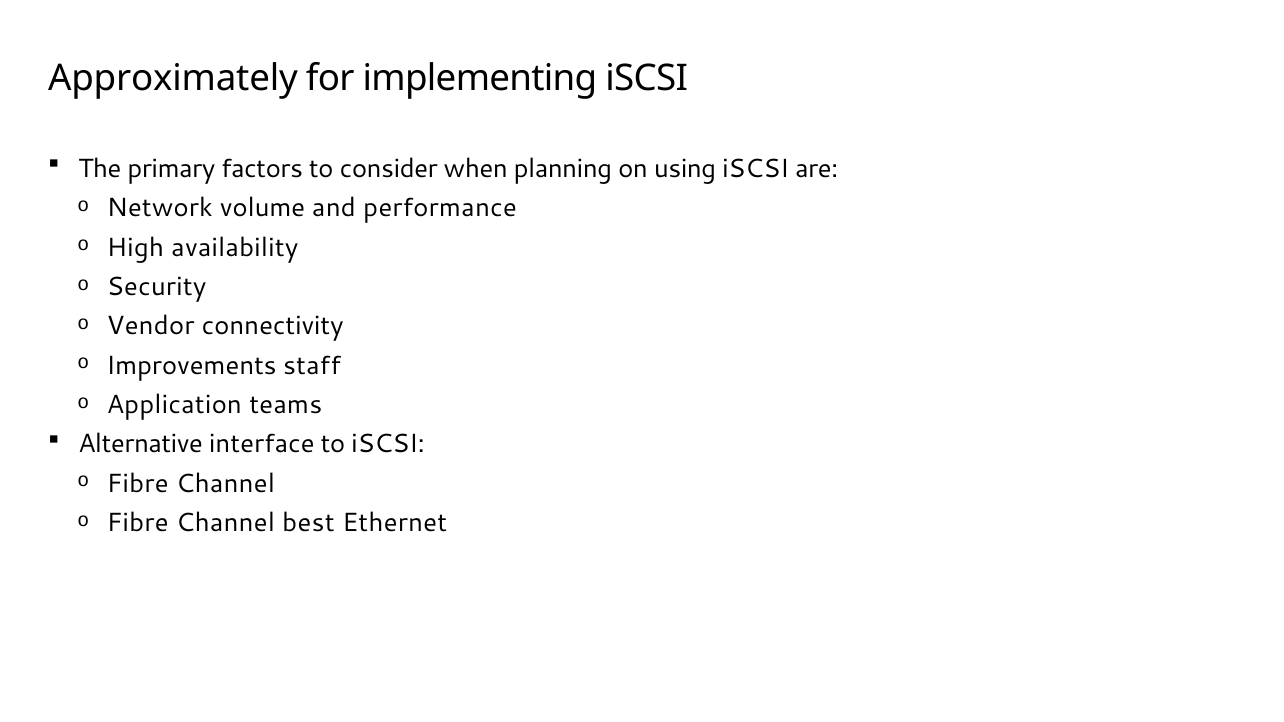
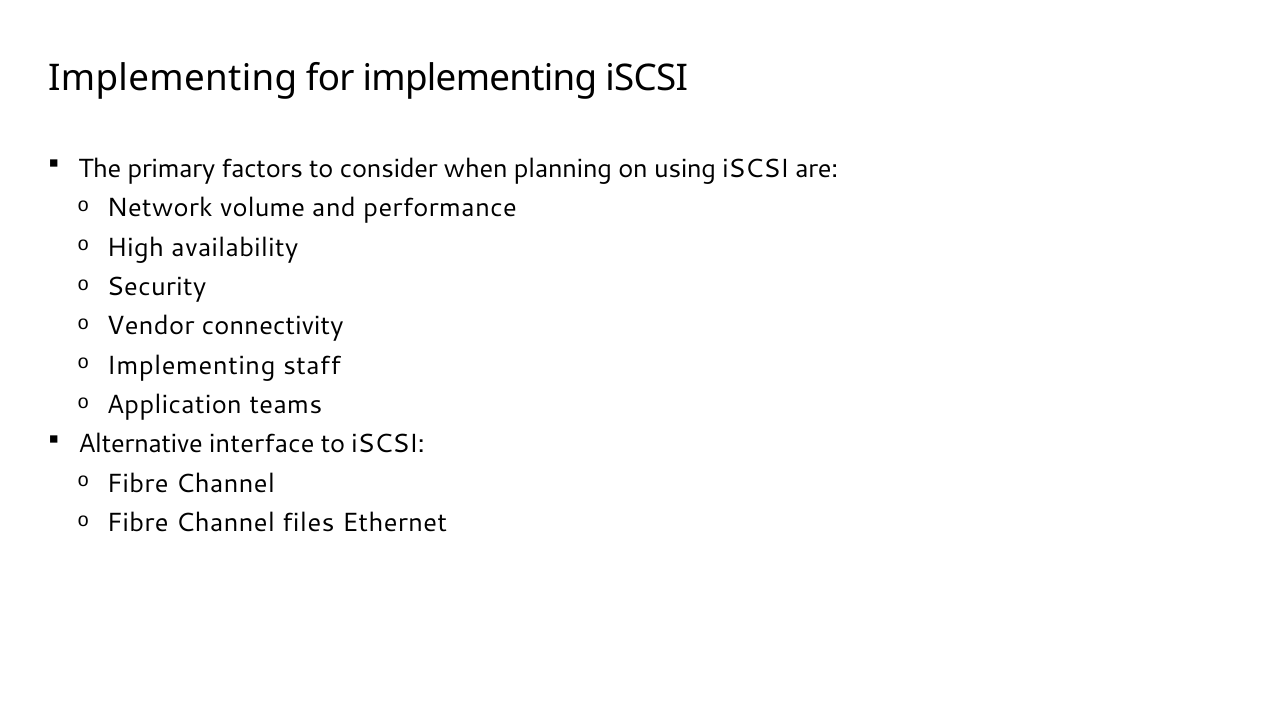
Approximately: Approximately -> Implementing (173, 78)
Improvements: Improvements -> Implementing (191, 366)
best: best -> files (308, 523)
